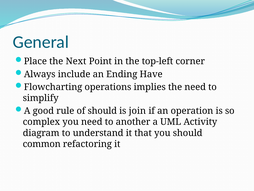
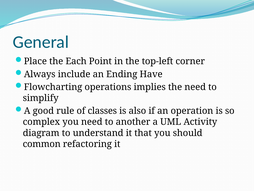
Next: Next -> Each (76, 61)
of should: should -> classes (102, 111)
join: join -> also (137, 111)
